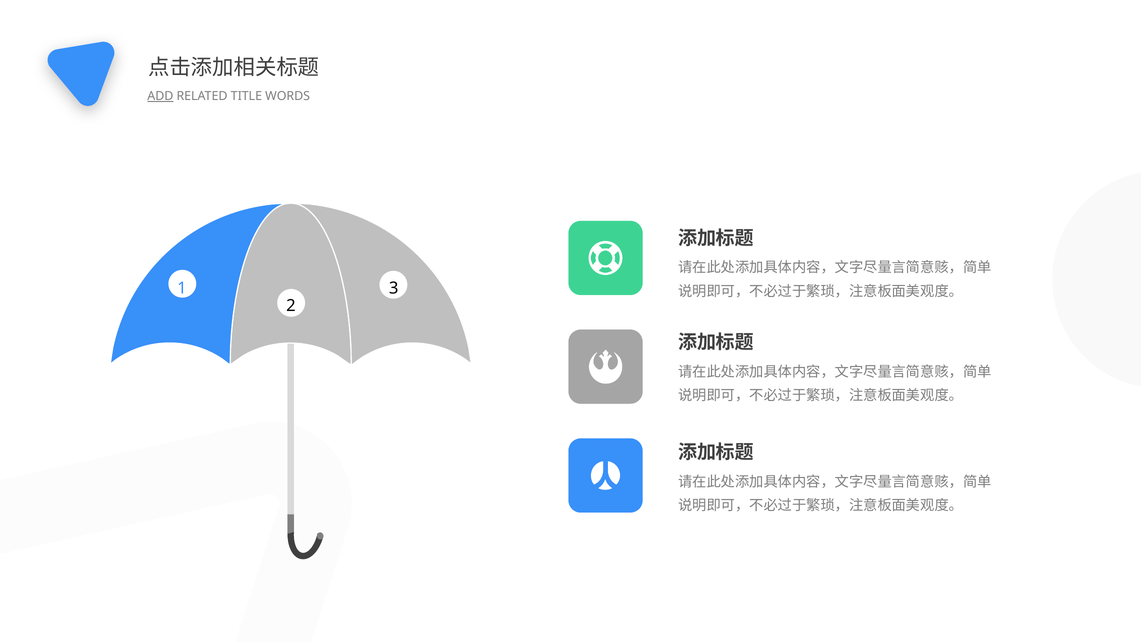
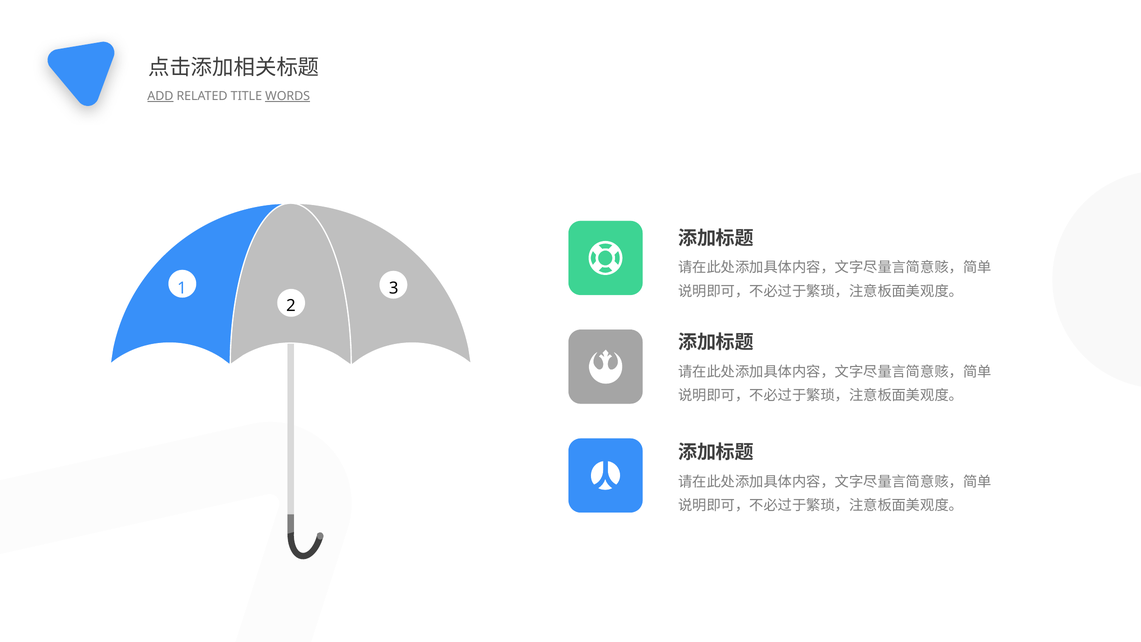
WORDS underline: none -> present (288, 96)
